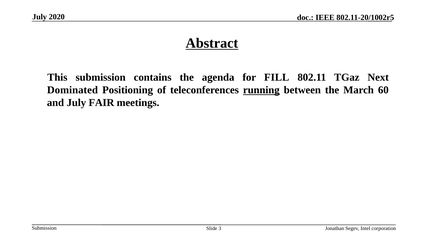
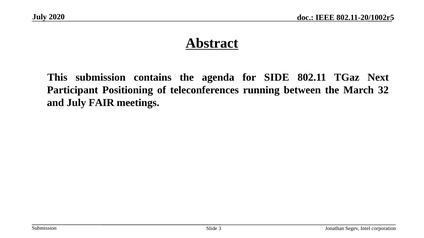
FILL: FILL -> SIDE (277, 78)
Dominated: Dominated -> Participant (73, 90)
running underline: present -> none (261, 90)
60: 60 -> 32 (383, 90)
